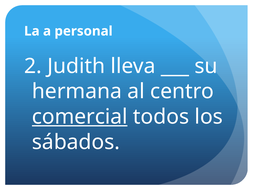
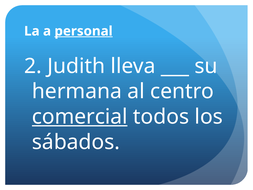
personal underline: none -> present (84, 31)
